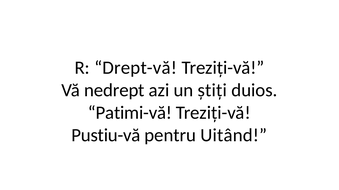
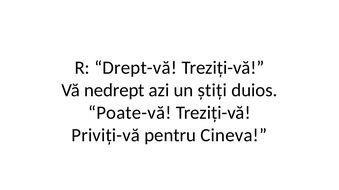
Patimi-vă: Patimi-vă -> Poate-vă (130, 113)
Pustiu-vă: Pustiu-vă -> Priviți-vă (106, 136)
Uitând: Uitând -> Cineva (234, 136)
